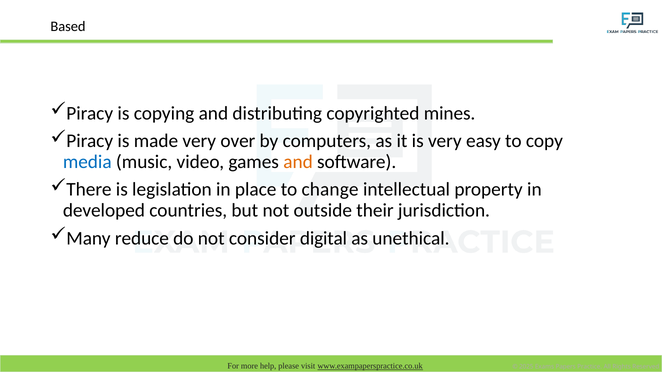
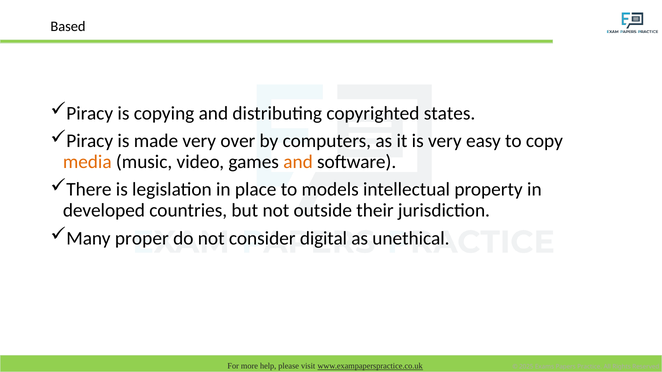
mines: mines -> states (450, 113)
media colour: blue -> orange (87, 162)
change: change -> models (330, 190)
reduce: reduce -> proper (142, 238)
